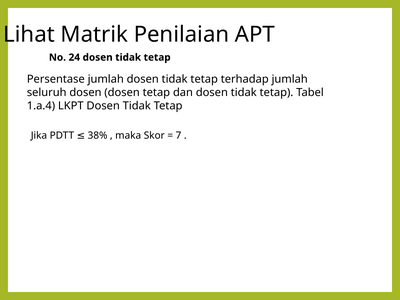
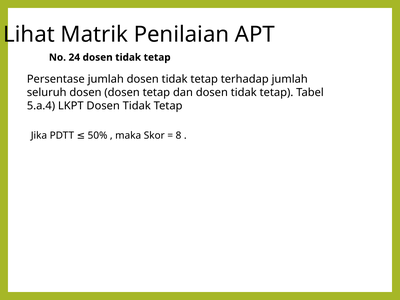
1.a.4: 1.a.4 -> 5.a.4 (41, 106)
38%: 38% -> 50% (98, 135)
7: 7 -> 8 (179, 135)
